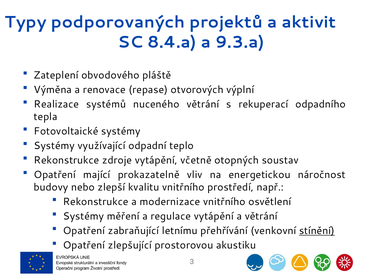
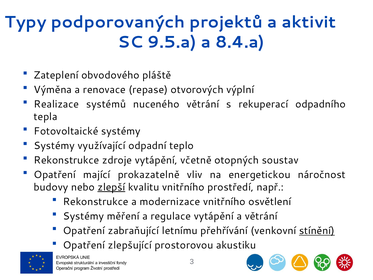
8.4.a: 8.4.a -> 9.5.a (172, 42)
9.3.a: 9.3.a -> 8.4.a (240, 42)
zlepší underline: none -> present (111, 187)
